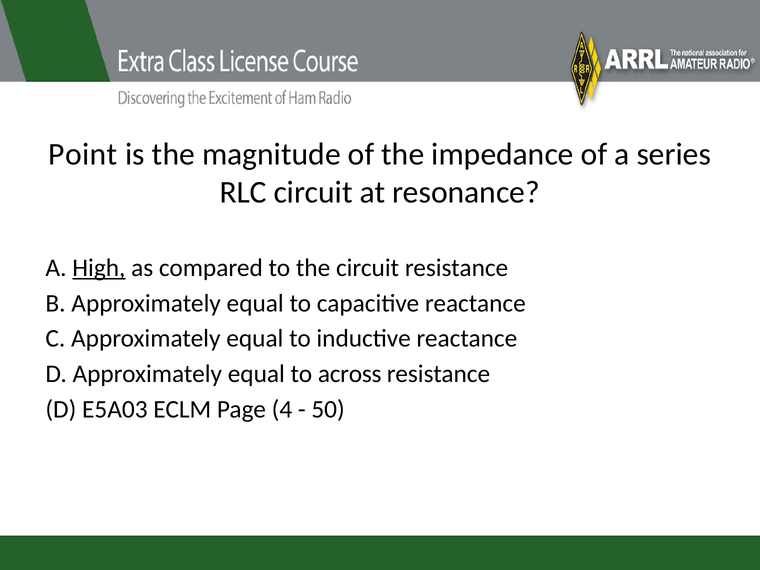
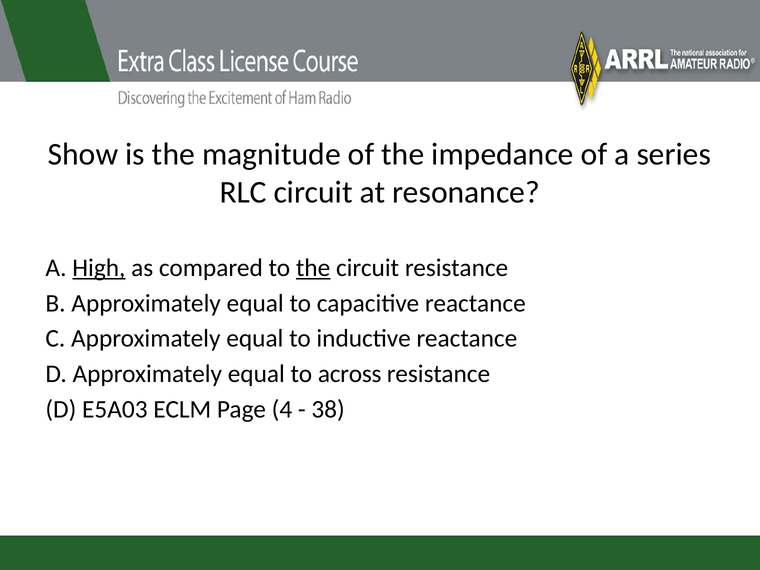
Point: Point -> Show (83, 154)
the underline: none -> present (313, 268)
50: 50 -> 38 (328, 410)
